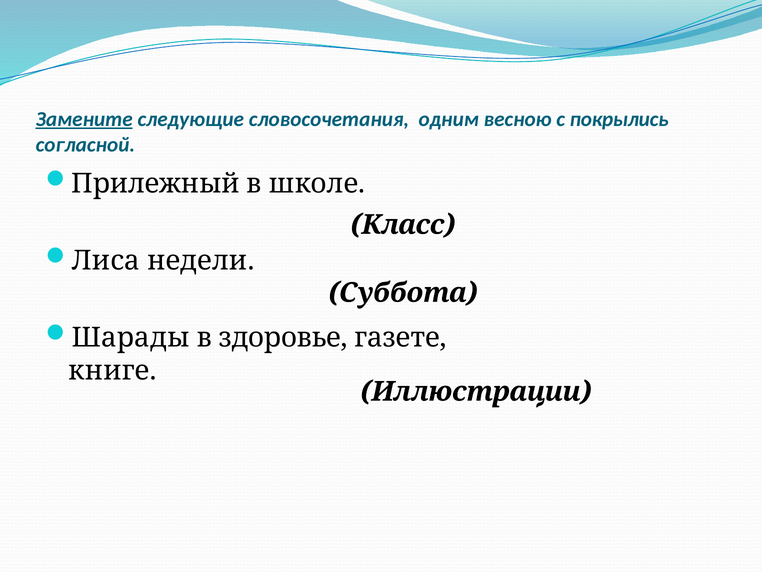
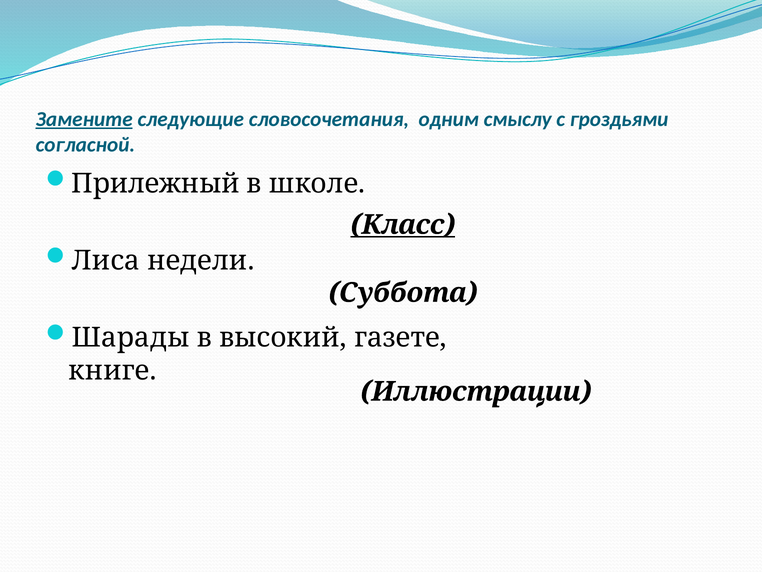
весною: весною -> смыслу (518, 119)
покрылись: покрылись -> гроздьями (619, 119)
Класс underline: none -> present (403, 225)
здоровье: здоровье -> высокий (283, 337)
